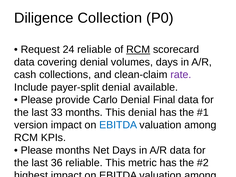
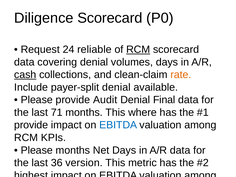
Diligence Collection: Collection -> Scorecard (110, 18)
cash underline: none -> present (25, 75)
rate colour: purple -> orange (181, 75)
Carlo: Carlo -> Audit (105, 100)
33: 33 -> 71 (57, 112)
This denial: denial -> where (142, 112)
version: version -> provide (31, 125)
36 reliable: reliable -> version (84, 163)
